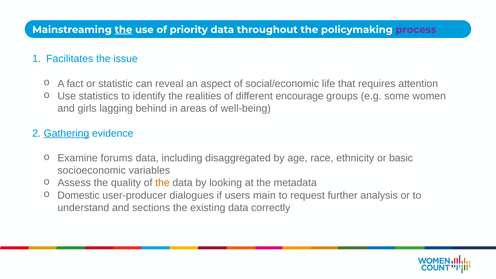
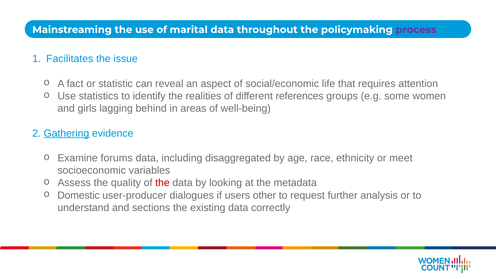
the underline: present -> none (123, 30)
priority: priority -> marital (189, 30)
encourage: encourage -> references (300, 96)
basic: basic -> meet (401, 158)
the colour: orange -> red (162, 183)
main: main -> other (264, 195)
